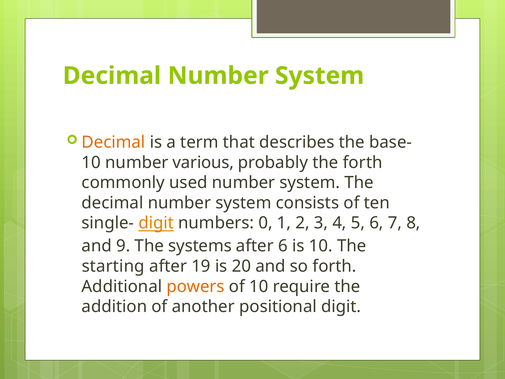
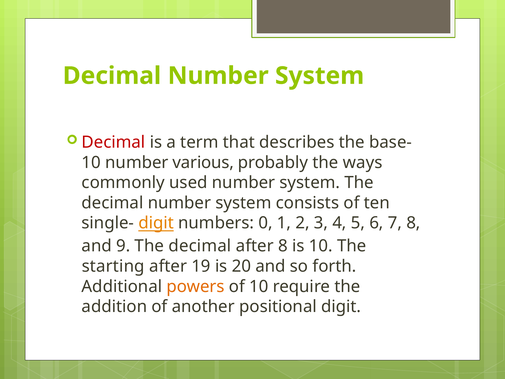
Decimal colour: orange -> red (113, 142)
the forth: forth -> ways (363, 162)
9 The systems: systems -> decimal (200, 246)
after 6: 6 -> 8 (283, 246)
